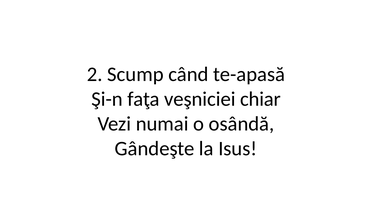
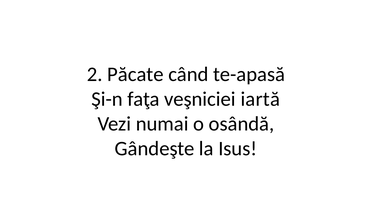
Scump: Scump -> Păcate (135, 74)
chiar: chiar -> iartă (260, 99)
